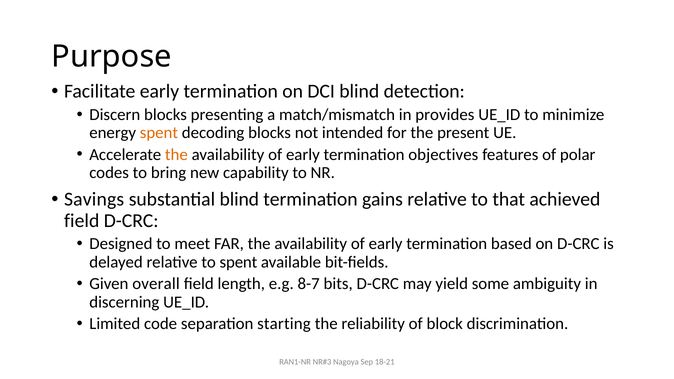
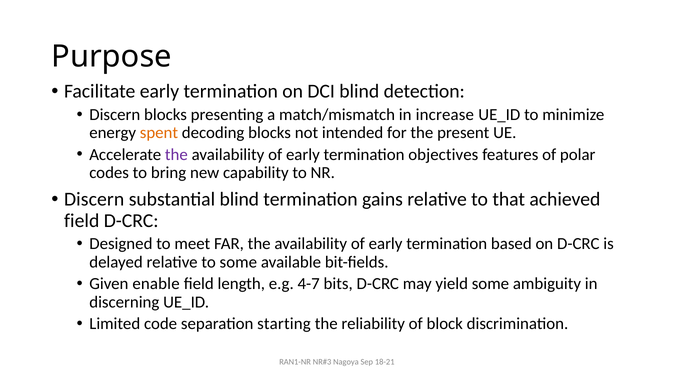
provides: provides -> increase (445, 115)
the colour: orange -> purple (176, 155)
Savings: Savings -> Discern (94, 200)
to spent: spent -> some (238, 262)
overall: overall -> enable (156, 284)
8-7: 8-7 -> 4-7 (309, 284)
